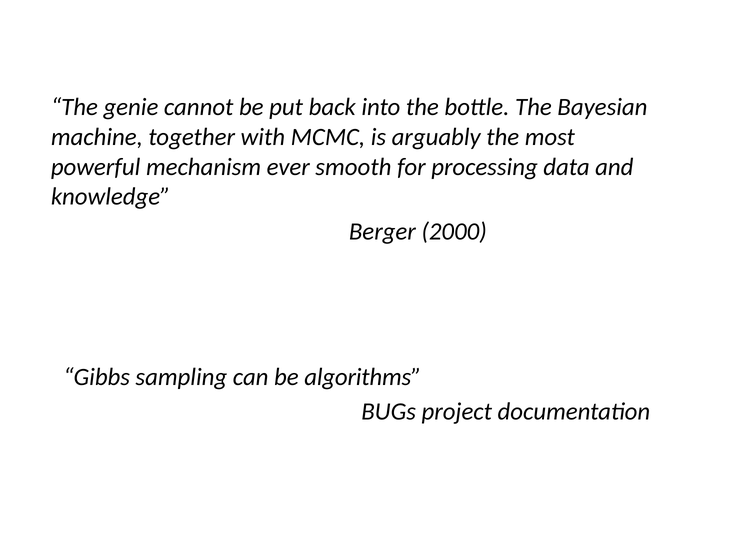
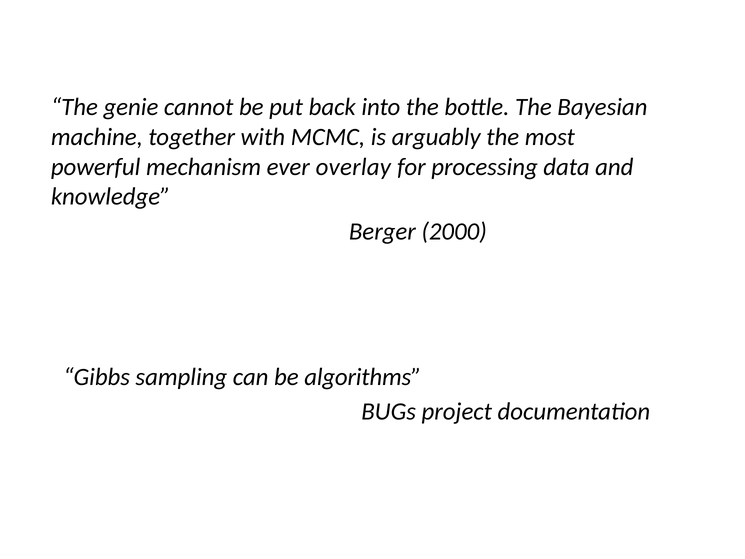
smooth: smooth -> overlay (353, 167)
